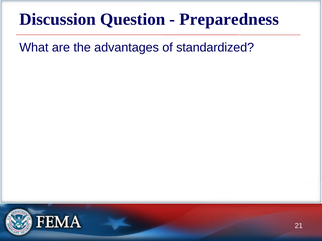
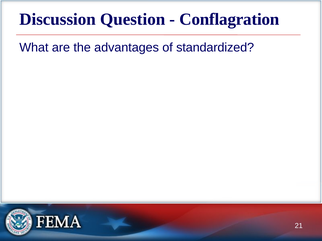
Preparedness: Preparedness -> Conflagration (229, 19)
